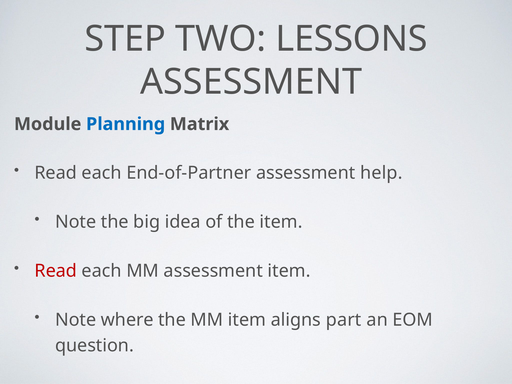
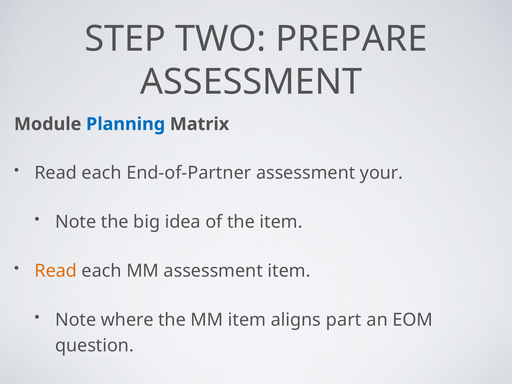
LESSONS: LESSONS -> PREPARE (351, 39)
help: help -> your (381, 173)
Read colour: red -> orange (56, 271)
